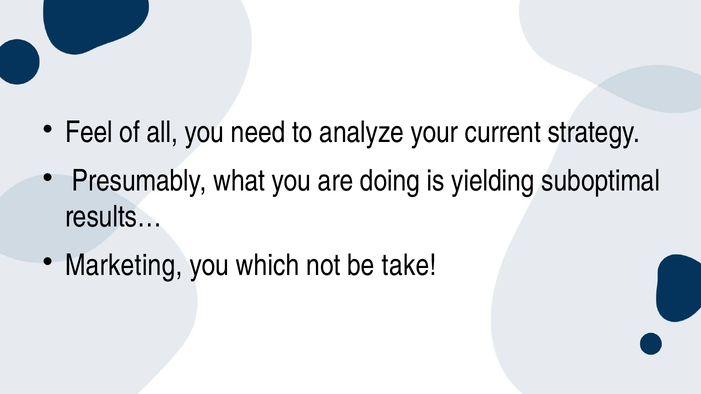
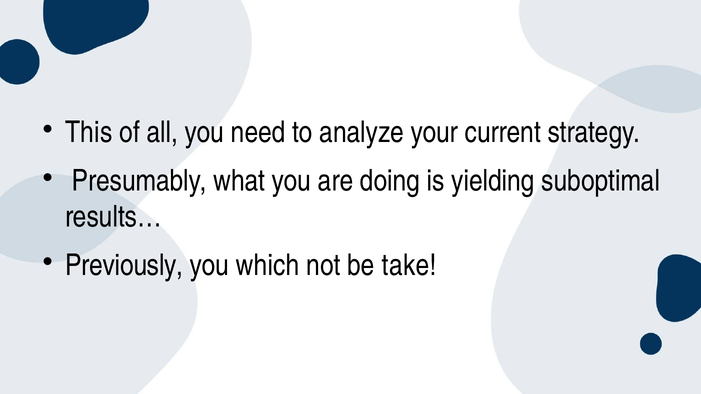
Feel: Feel -> This (89, 133)
Marketing: Marketing -> Previously (124, 265)
